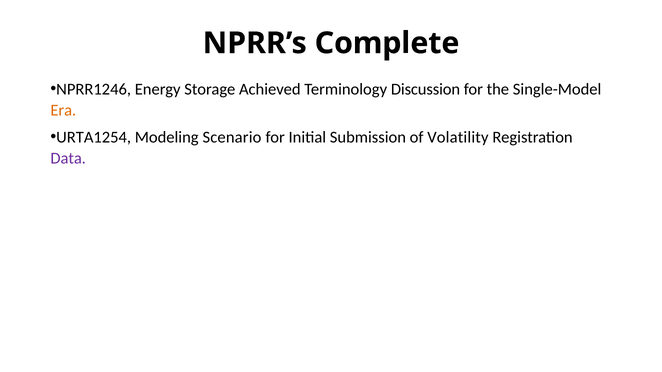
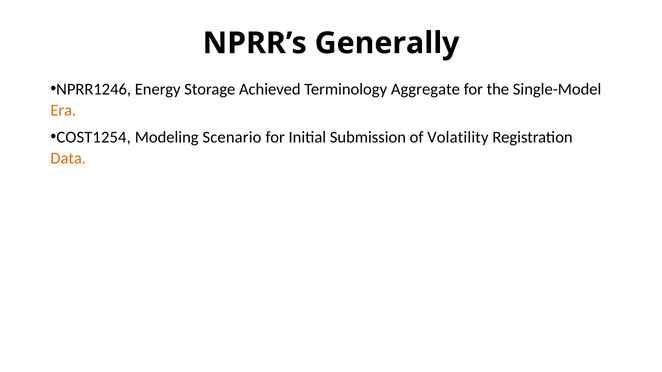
Complete: Complete -> Generally (387, 43)
Discussion: Discussion -> Aggregate (425, 89)
URTA1254: URTA1254 -> COST1254 (94, 137)
Data colour: purple -> orange (68, 158)
